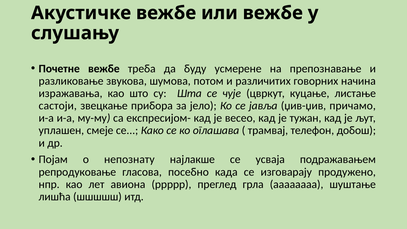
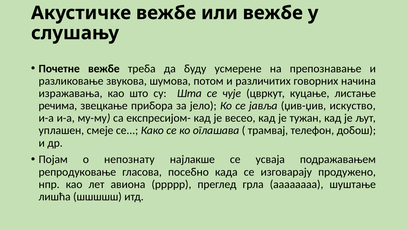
састоји: састоји -> речима (58, 106)
причамо: причамо -> искуство (353, 106)
